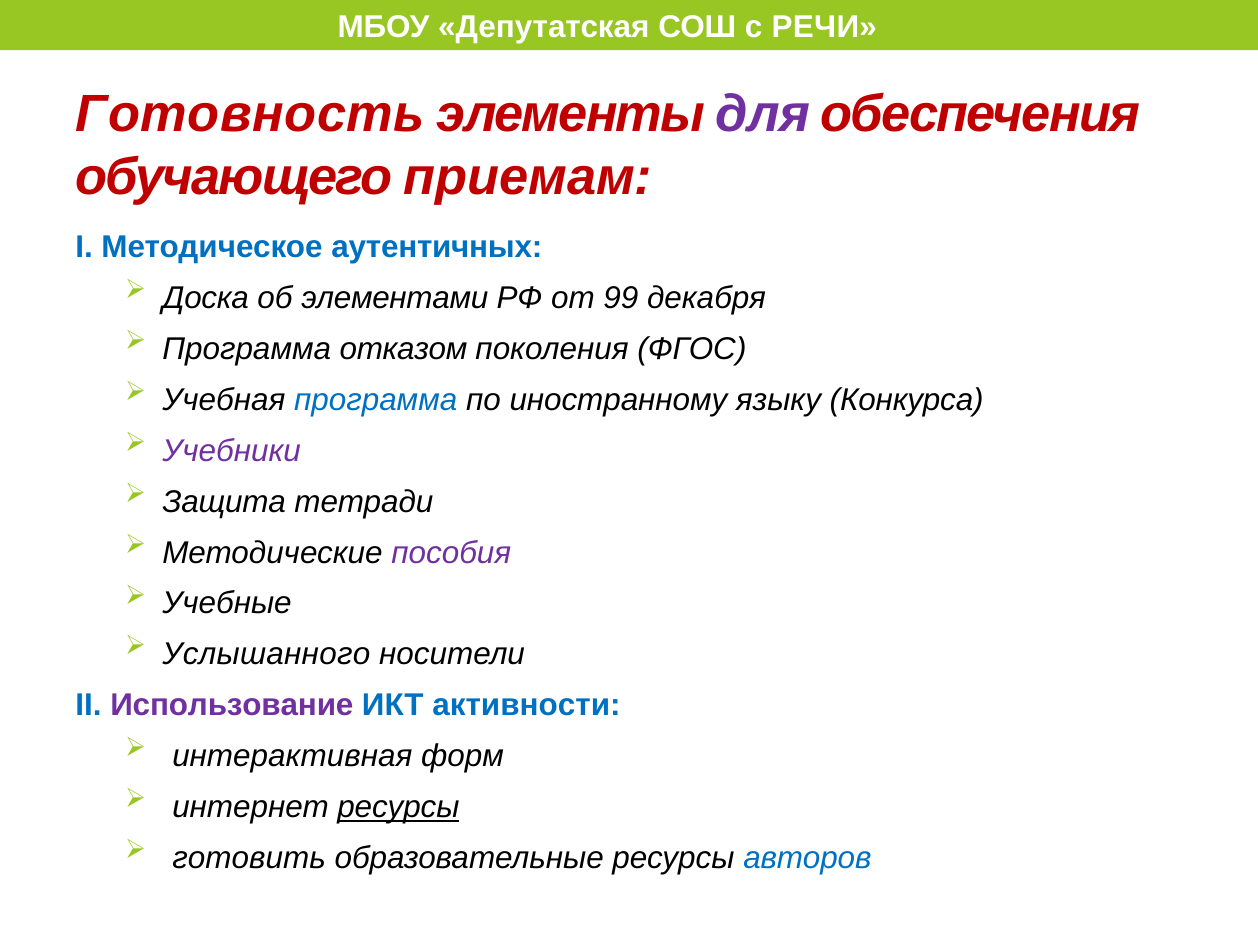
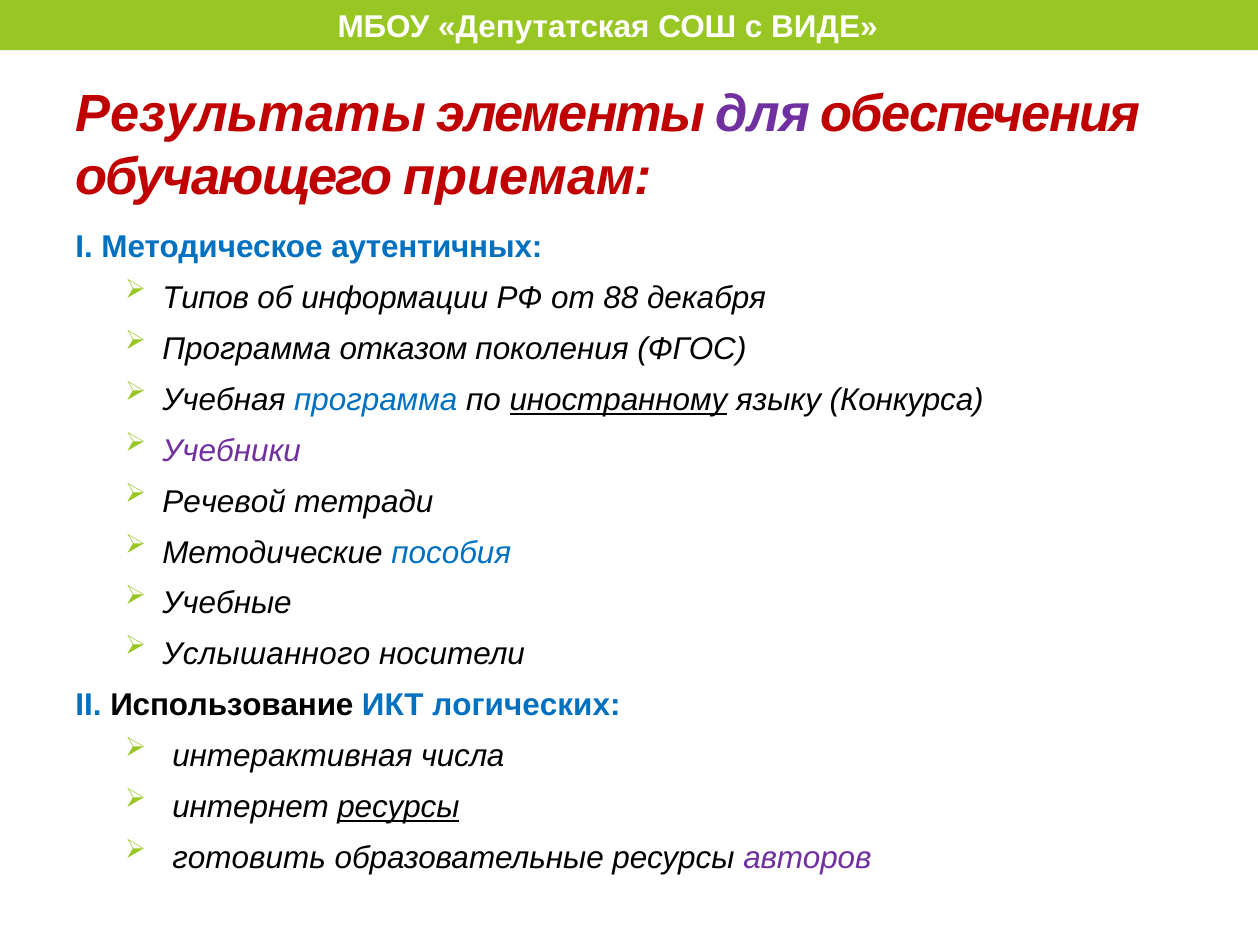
РЕЧИ: РЕЧИ -> ВИДЕ (824, 27)
Готовность: Готовность -> Результаты (251, 115)
Доска: Доска -> Типов (206, 298)
элементами: элементами -> информации (395, 298)
99: 99 -> 88 (621, 298)
иностранному underline: none -> present (618, 400)
Защита: Защита -> Речевой (224, 502)
пособия colour: purple -> blue (451, 553)
Использование colour: purple -> black (232, 706)
активности: активности -> логических (526, 706)
форм: форм -> числа (463, 757)
авторов colour: blue -> purple (807, 858)
